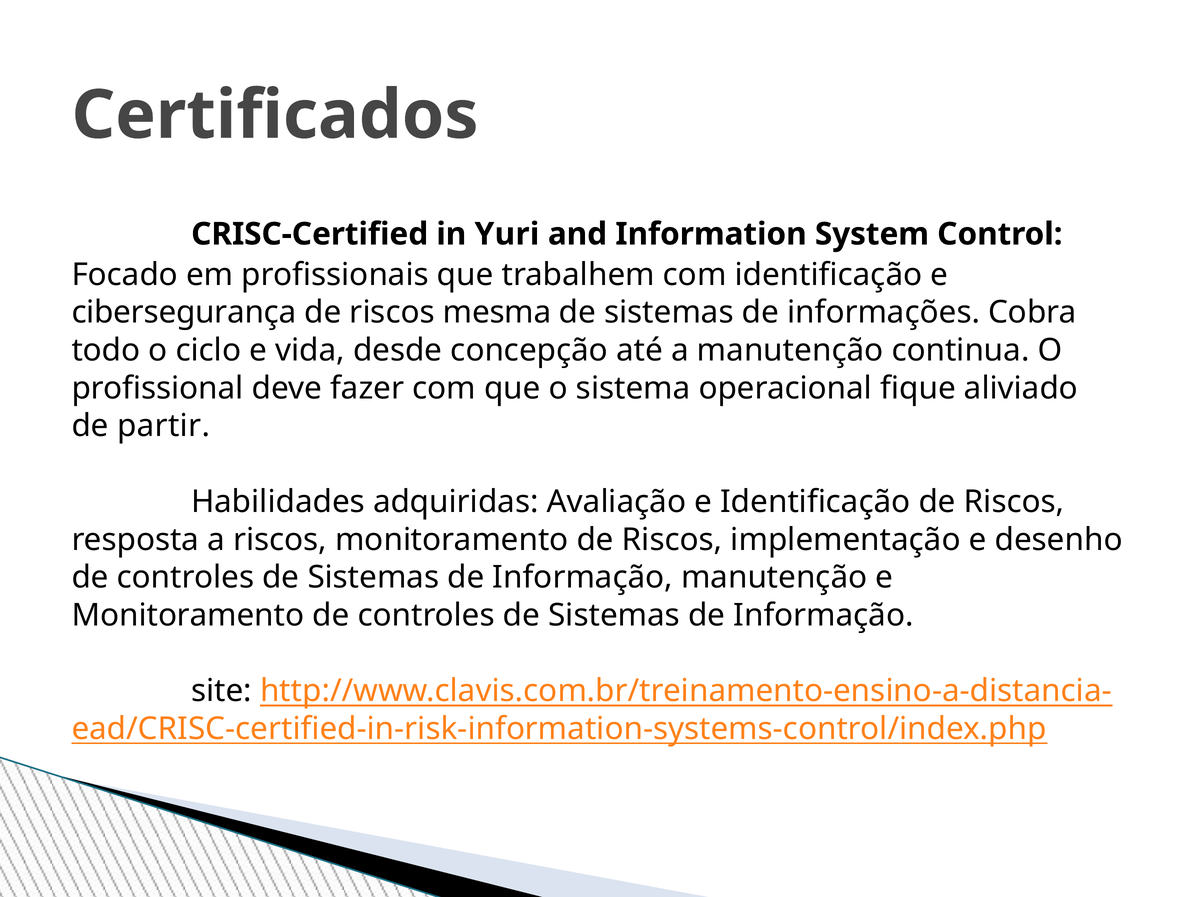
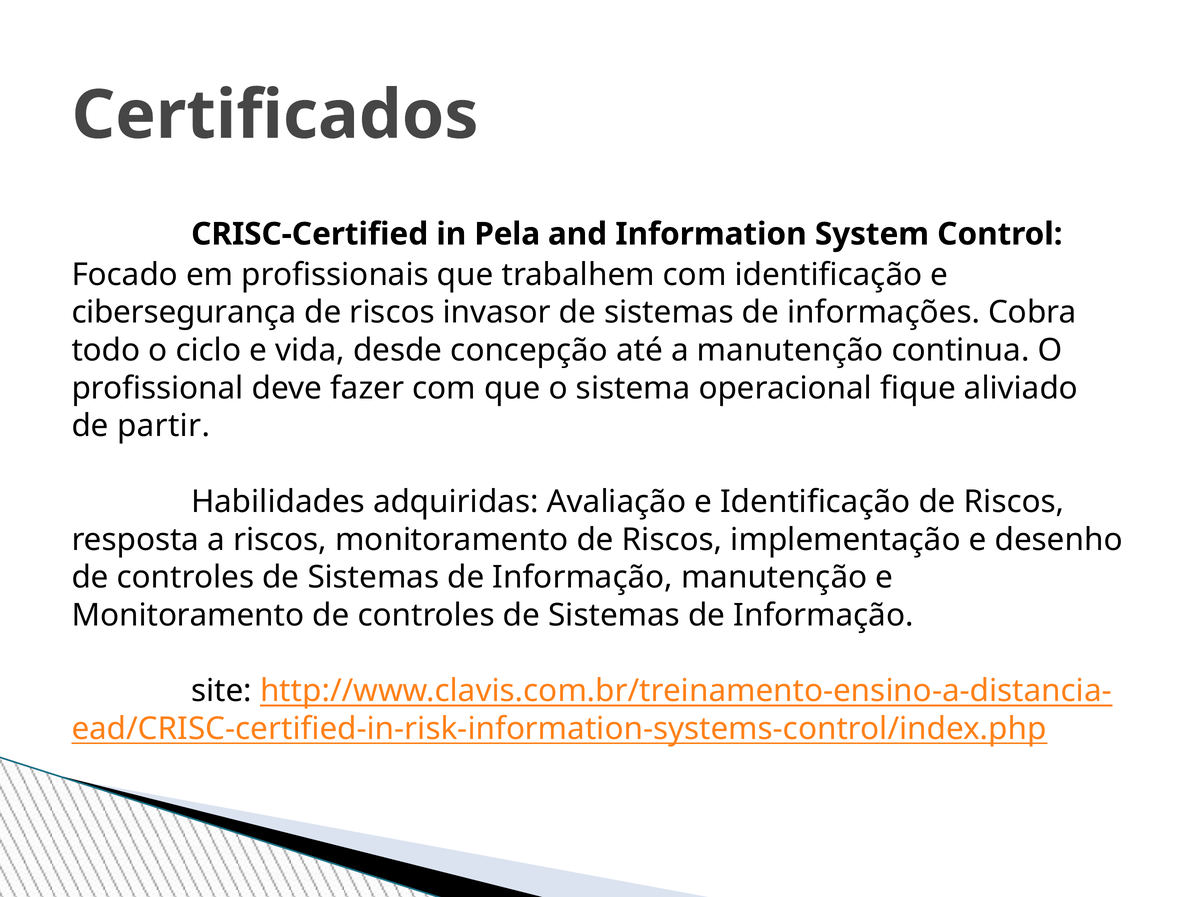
Yuri: Yuri -> Pela (507, 234)
mesma: mesma -> invasor (497, 313)
